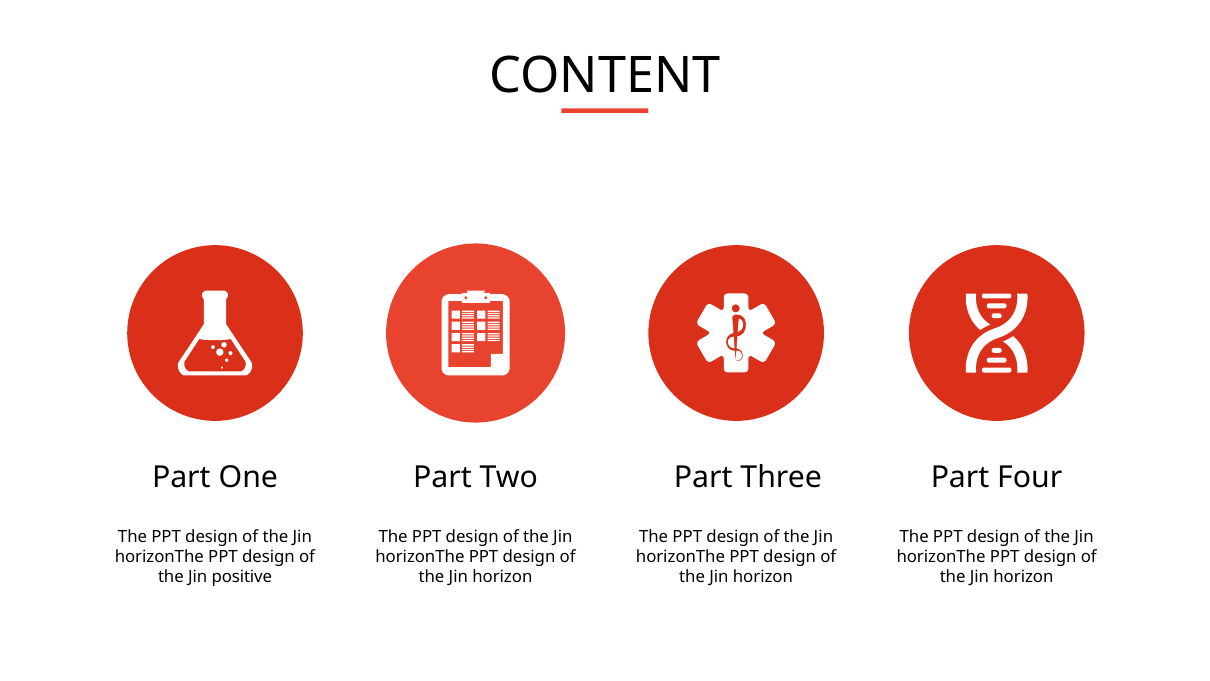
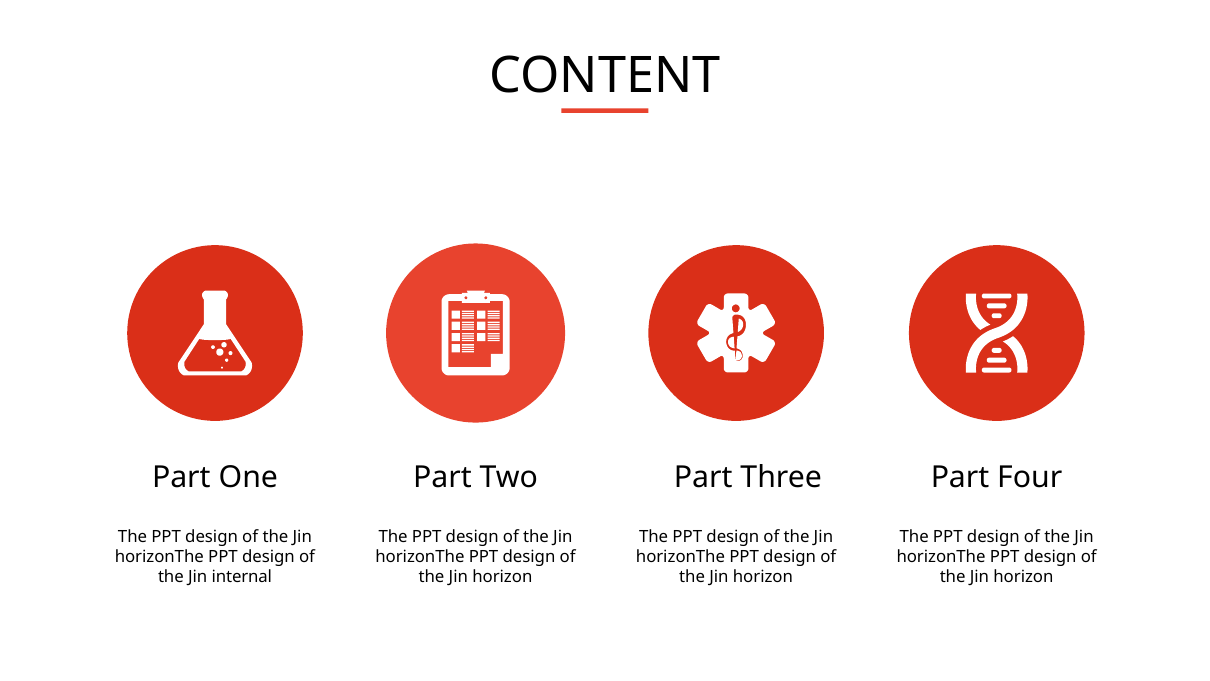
positive: positive -> internal (242, 577)
